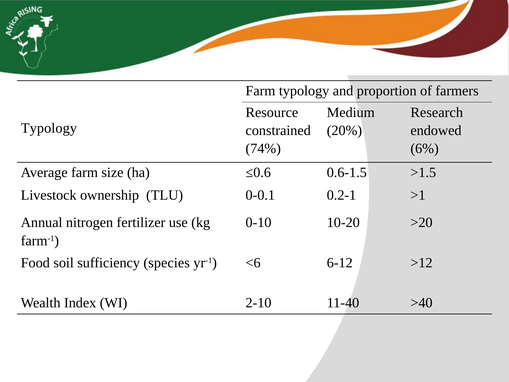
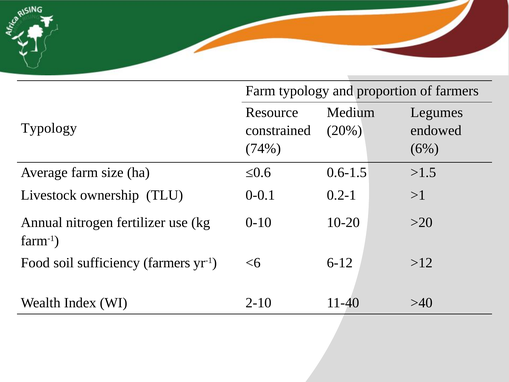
Research: Research -> Legumes (437, 112)
sufficiency species: species -> farmers (167, 263)
